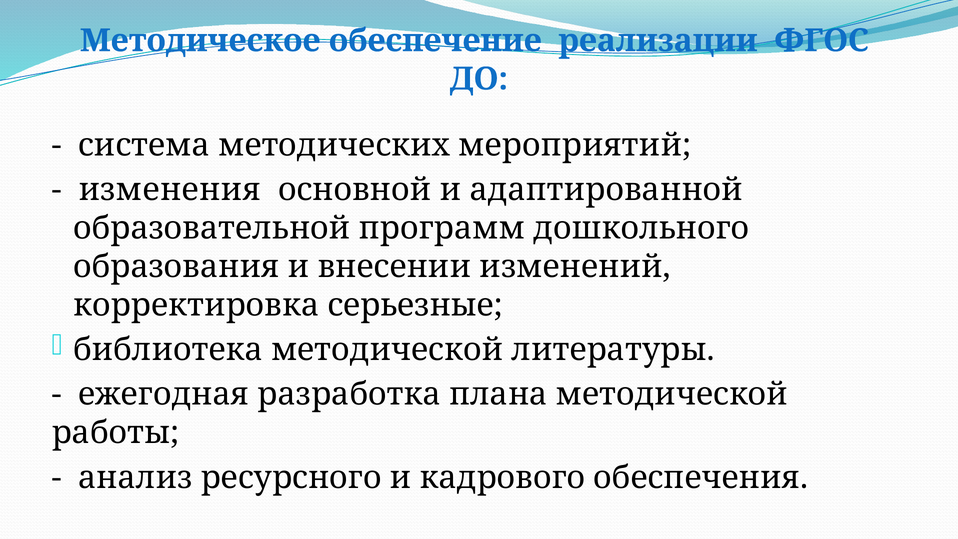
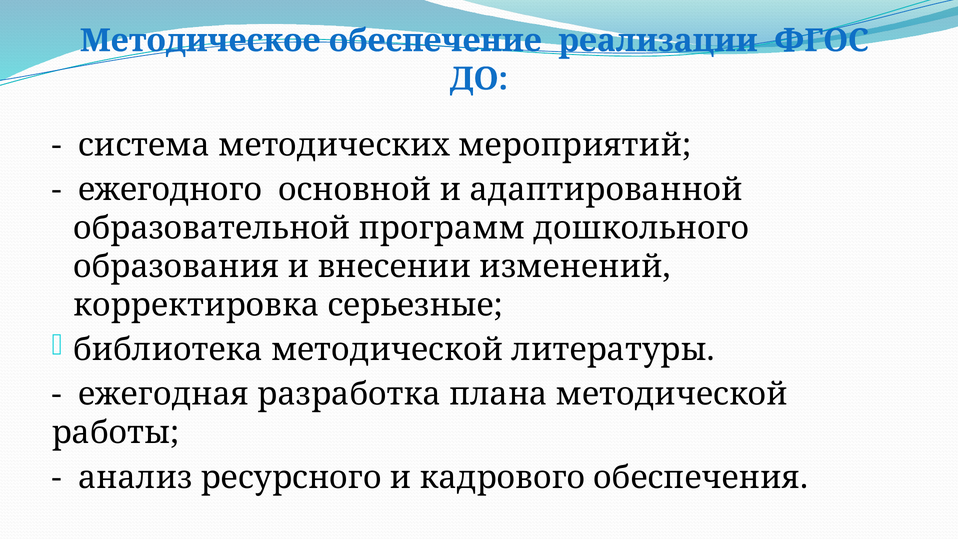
изменения: изменения -> ежегодного (170, 190)
